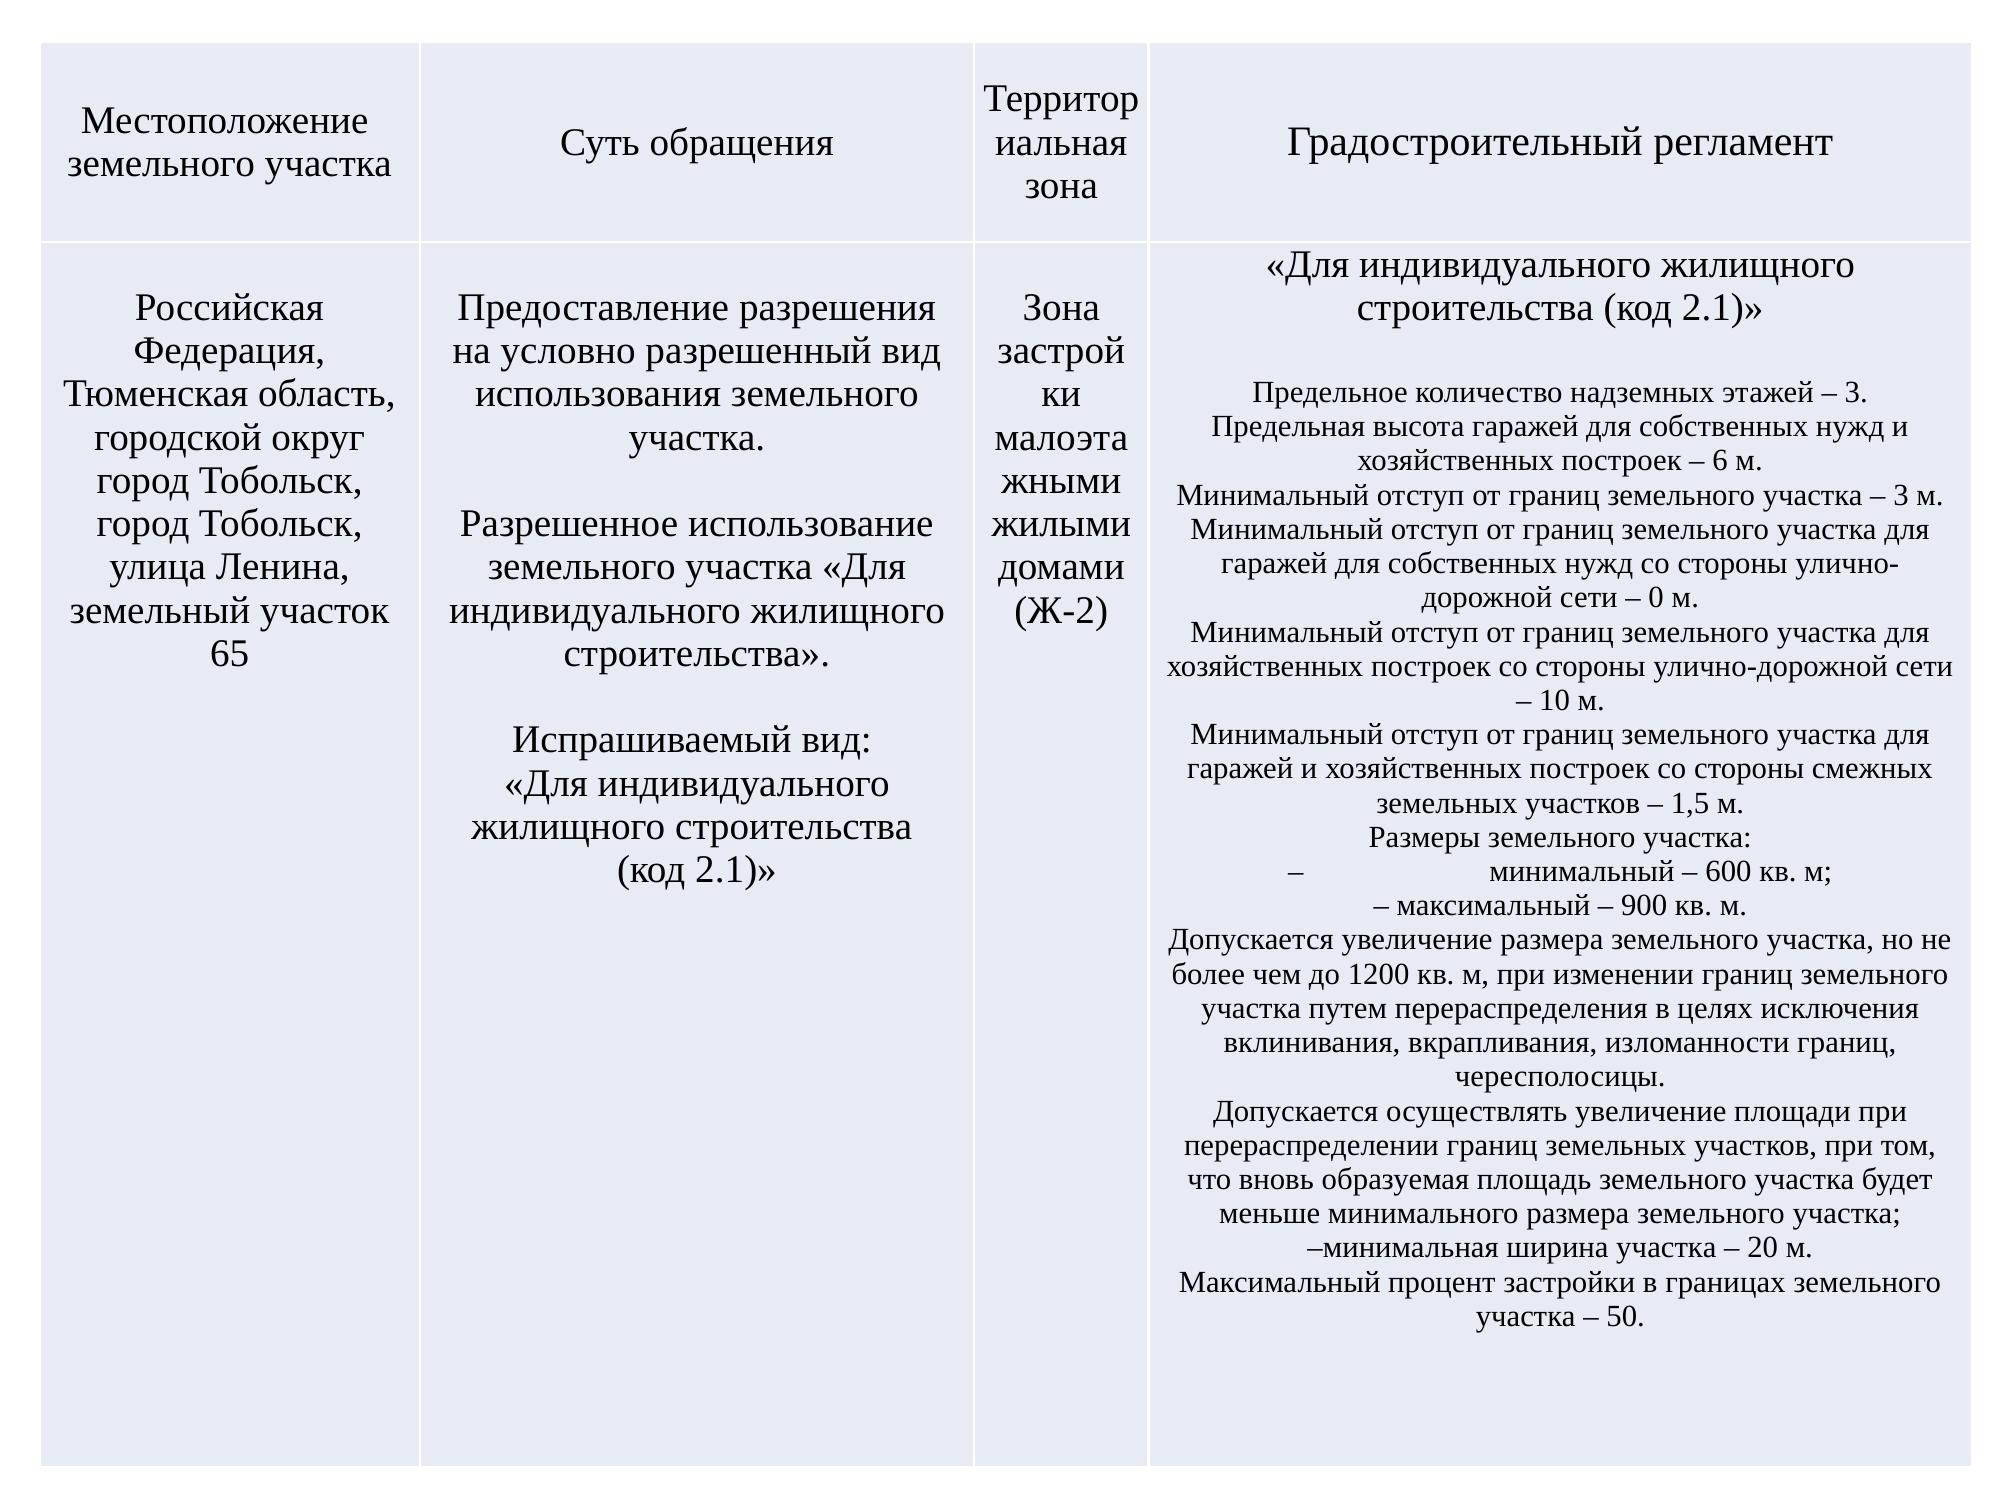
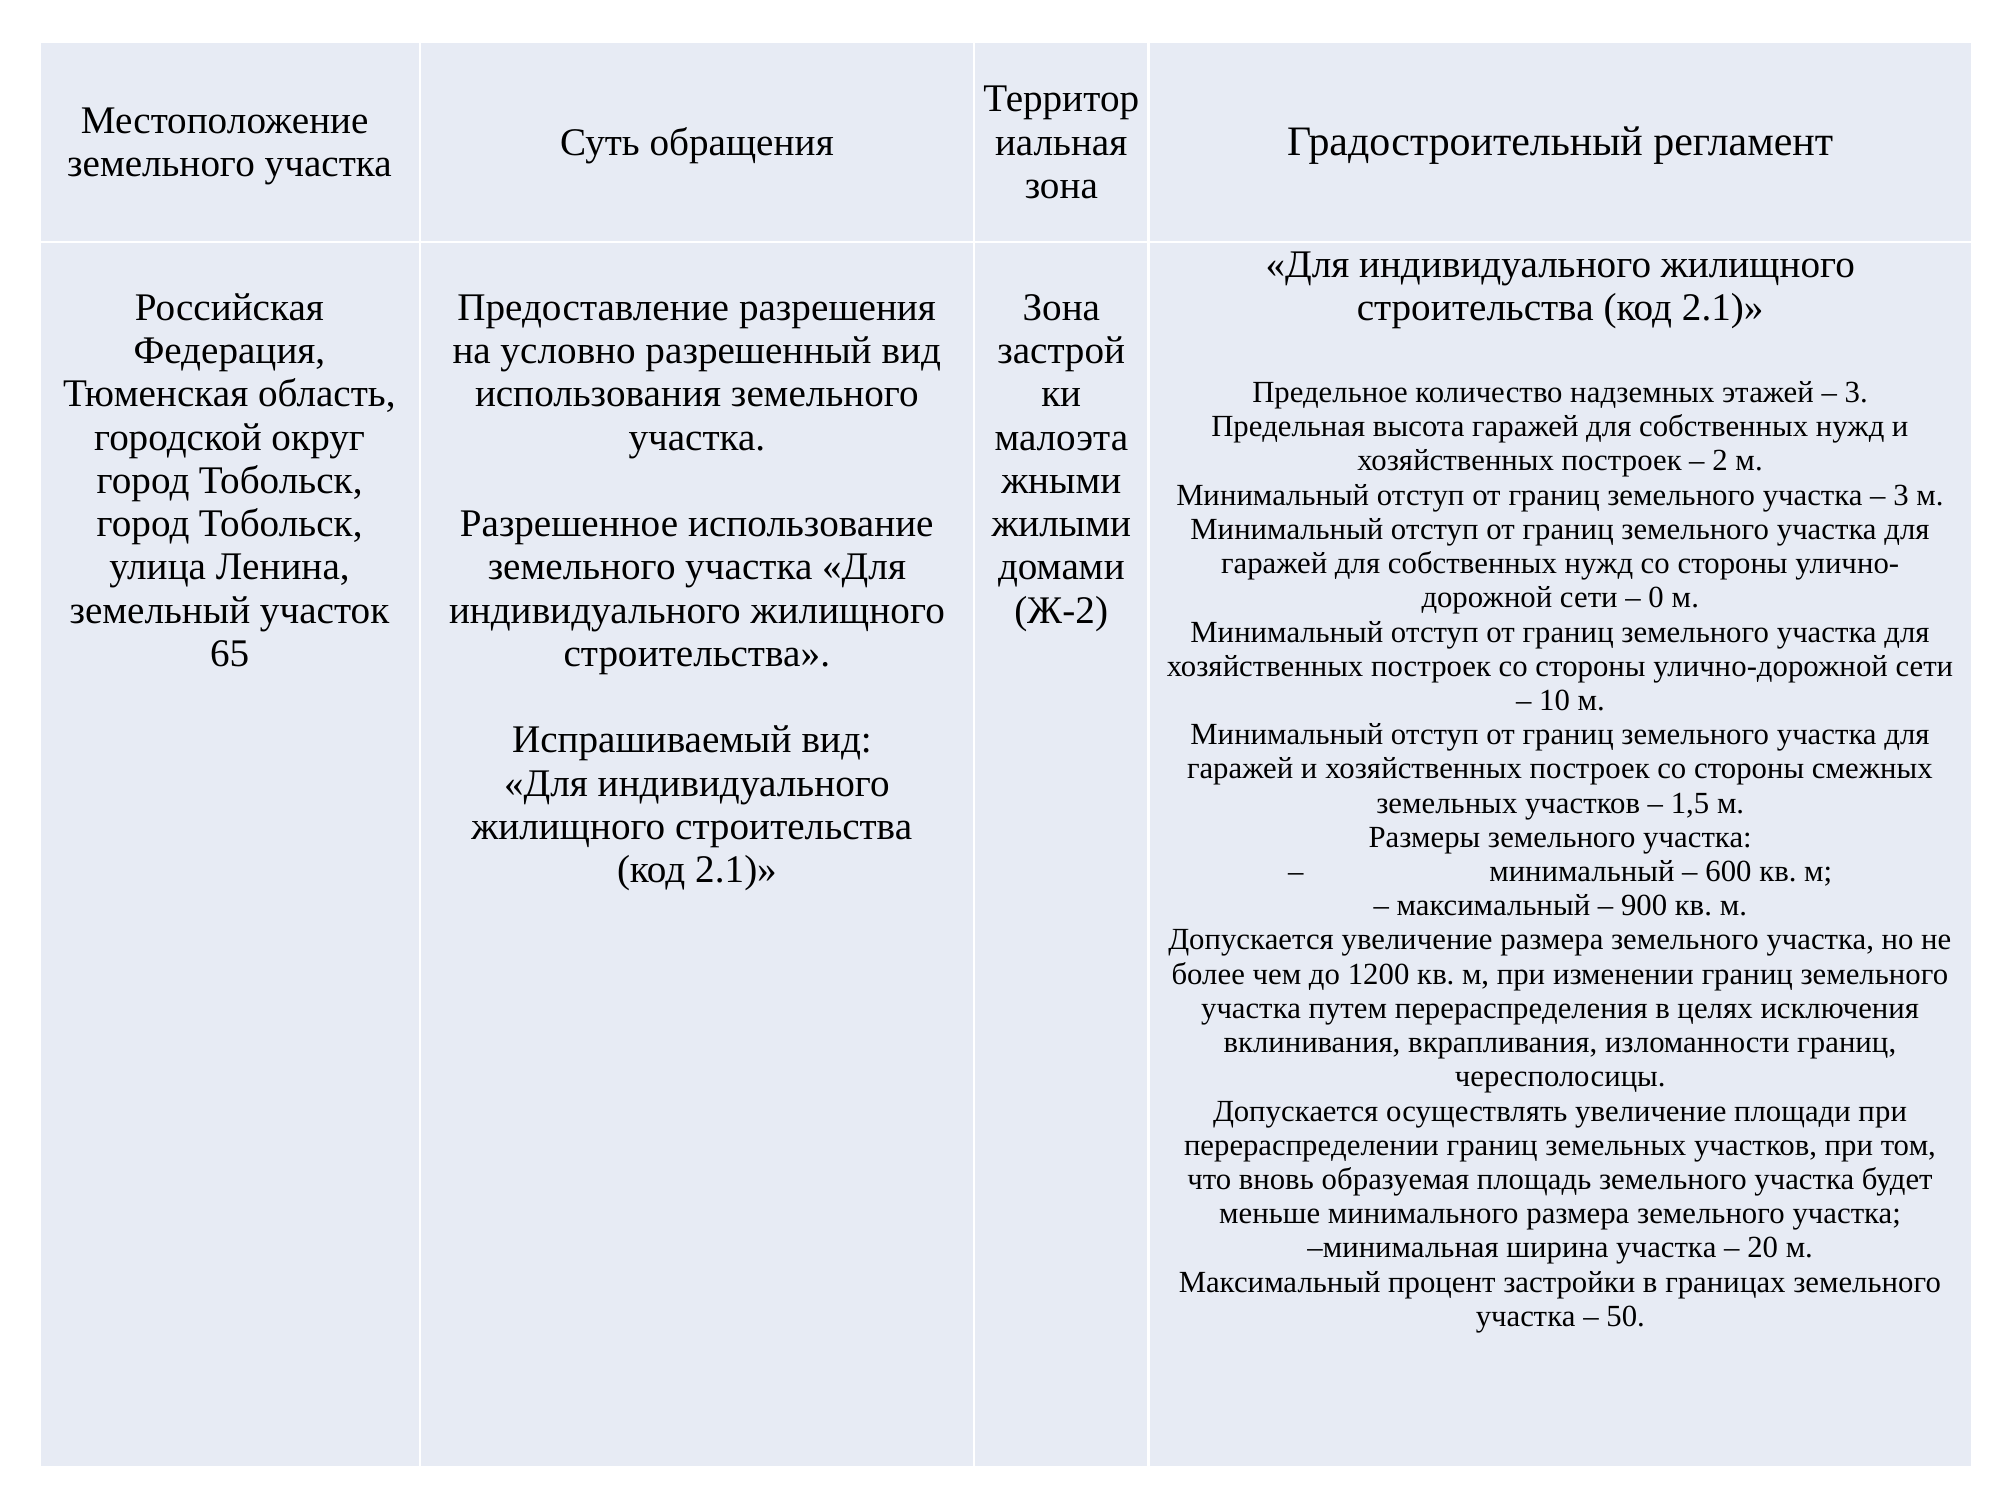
6: 6 -> 2 (1720, 461)
